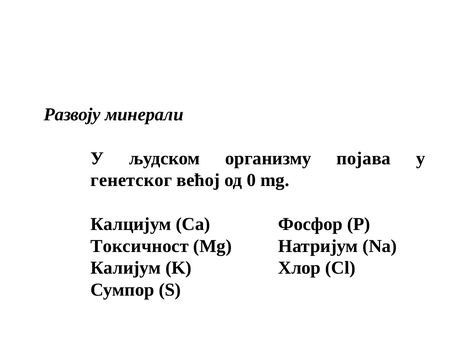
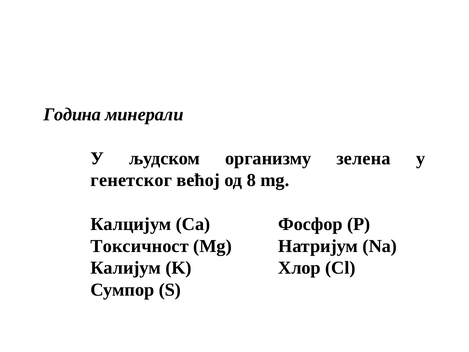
Развоју: Развоју -> Година (72, 114)
појава: појава -> зелена (364, 158)
0: 0 -> 8 (251, 180)
